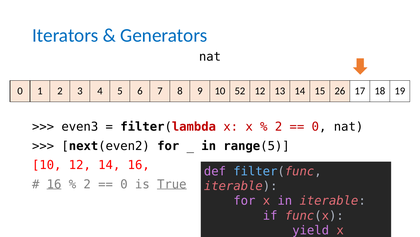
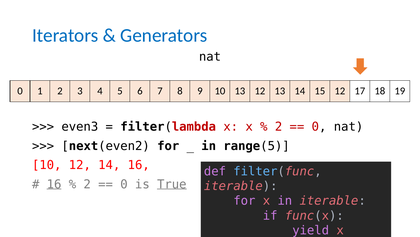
10 52: 52 -> 13 (240, 91)
15 26: 26 -> 12 (340, 91)
